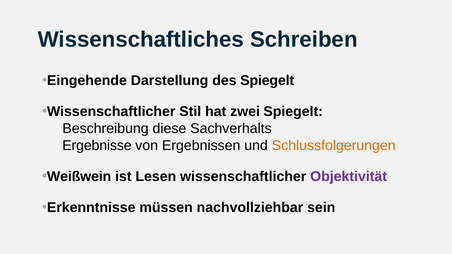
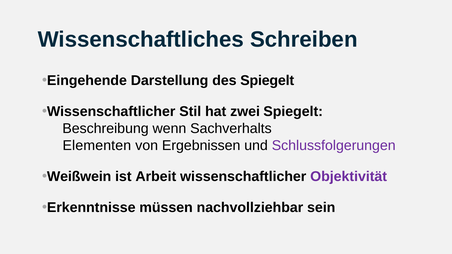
diese: diese -> wenn (169, 129)
Ergebnisse: Ergebnisse -> Elementen (97, 146)
Schlussfolgerungen colour: orange -> purple (334, 146)
Lesen: Lesen -> Arbeit (156, 177)
